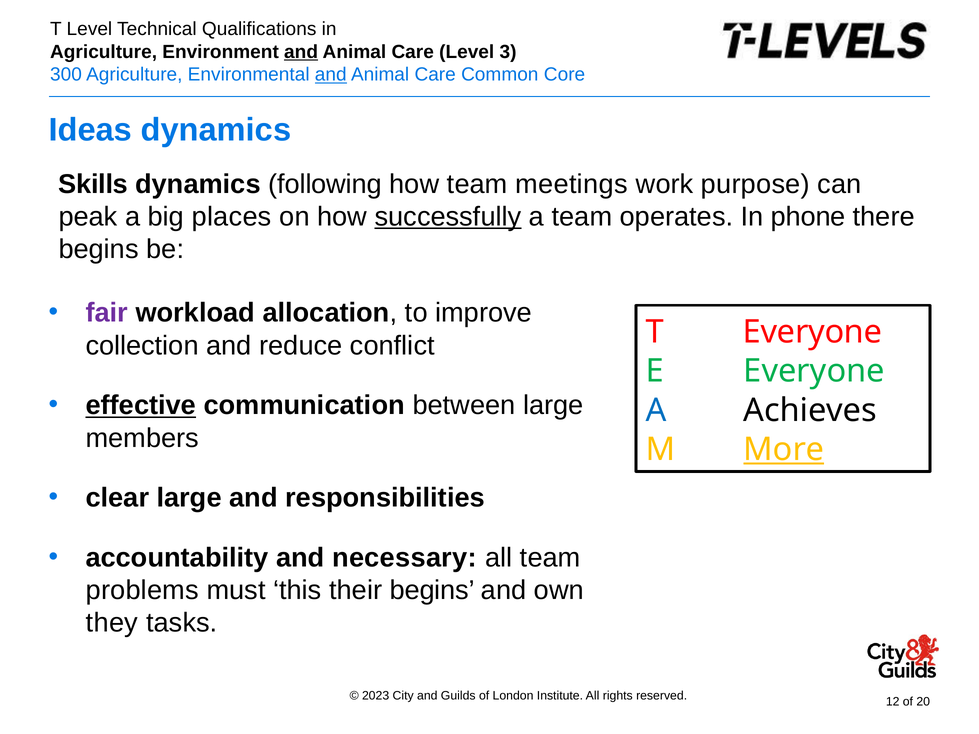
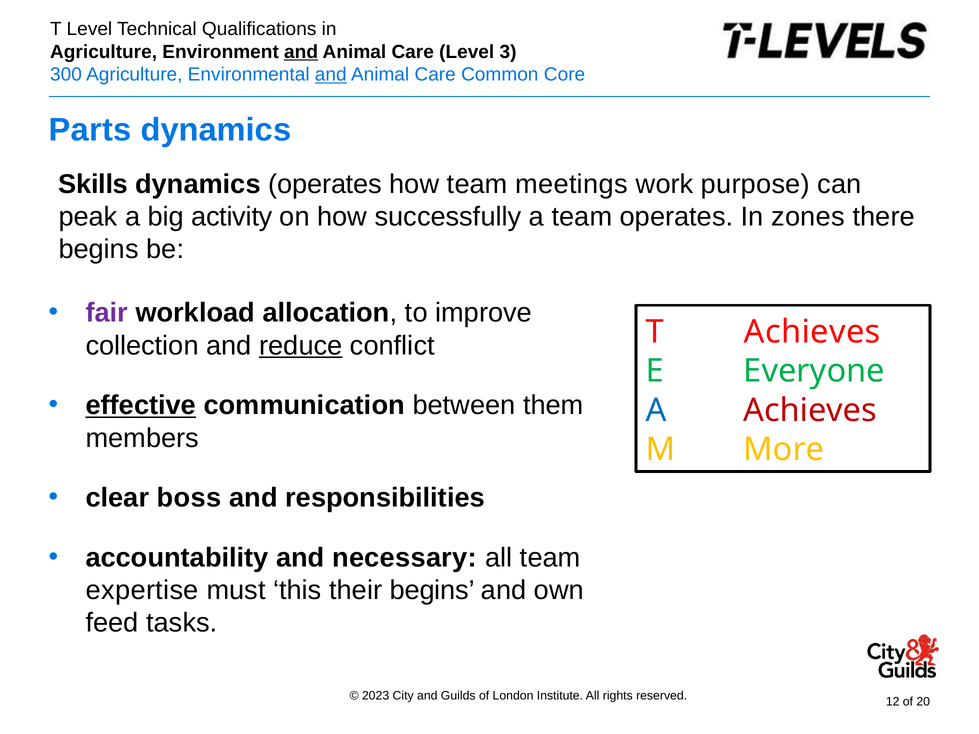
Ideas: Ideas -> Parts (90, 130)
dynamics following: following -> operates (325, 184)
places: places -> activity (232, 217)
successfully underline: present -> none (448, 217)
phone: phone -> zones (808, 217)
T Everyone: Everyone -> Achieves (812, 332)
reduce underline: none -> present (301, 346)
between large: large -> them (553, 406)
Achieves colour: black -> red (810, 410)
More underline: present -> none (784, 450)
clear large: large -> boss (189, 498)
problems: problems -> expertise (142, 591)
they: they -> feed (112, 623)
